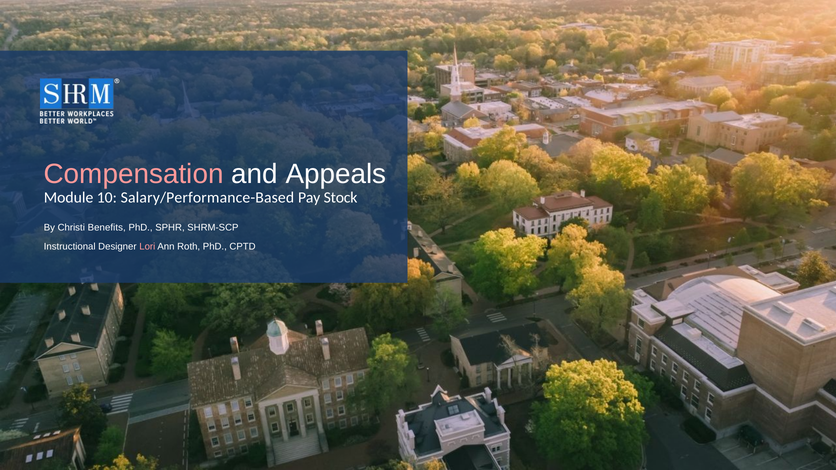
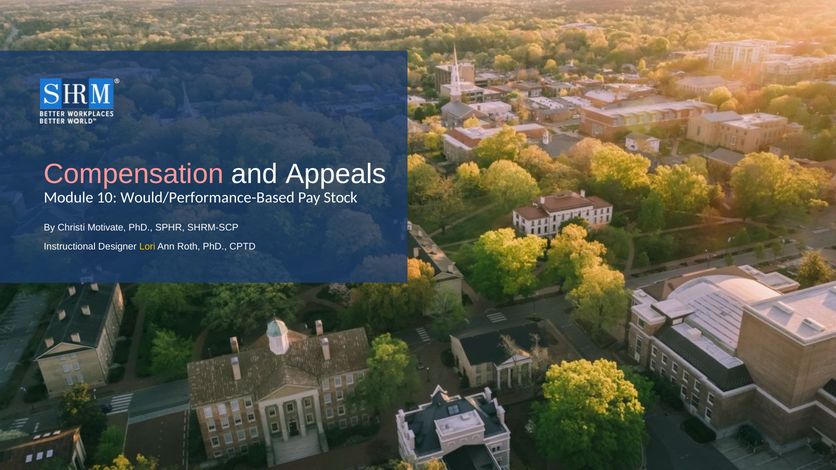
Salary/Performance-Based: Salary/Performance-Based -> Would/Performance-Based (208, 198)
Benefits: Benefits -> Motivate (107, 228)
Lori colour: pink -> yellow (147, 247)
